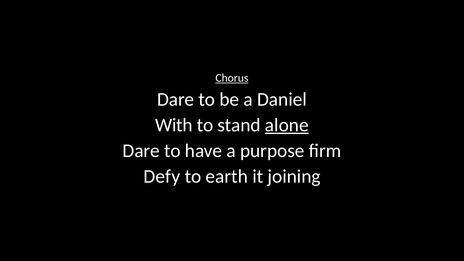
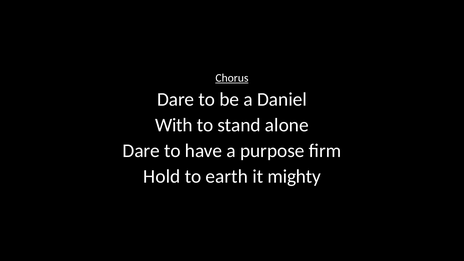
alone underline: present -> none (287, 125)
Defy: Defy -> Hold (162, 176)
joining: joining -> mighty (294, 176)
